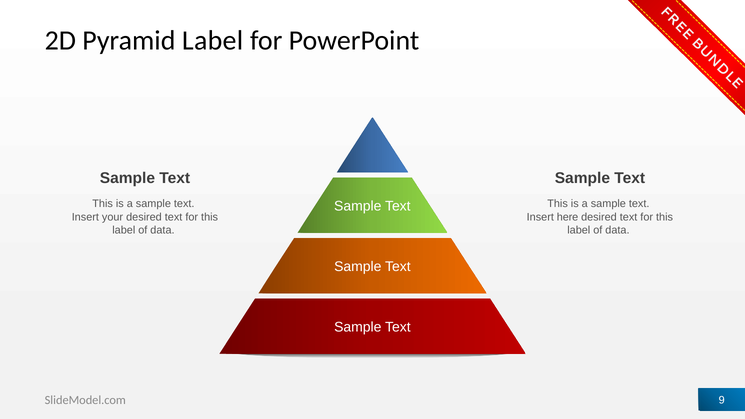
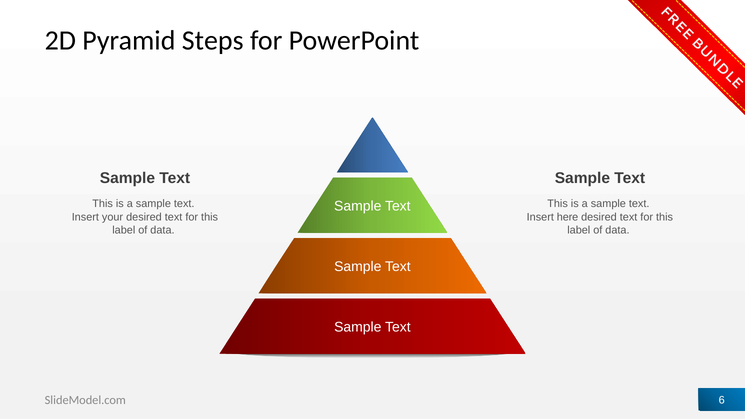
Pyramid Label: Label -> Steps (213, 40)
9: 9 -> 6 (722, 400)
